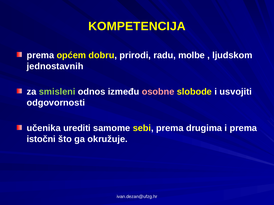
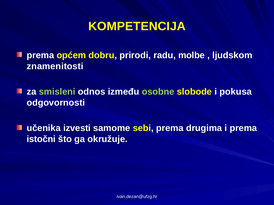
jednostavnih: jednostavnih -> znamenitosti (55, 66)
osobne colour: pink -> light green (158, 92)
usvojiti: usvojiti -> pokusa (236, 92)
urediti: urediti -> izvesti (77, 128)
